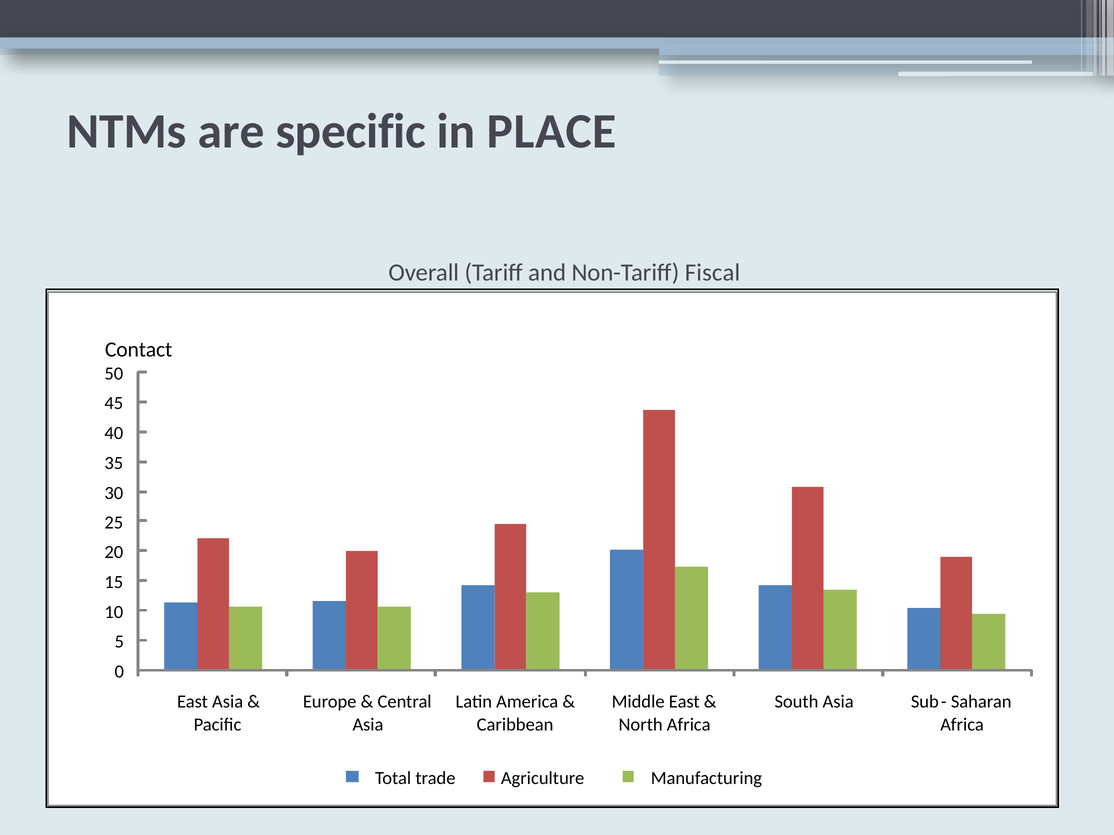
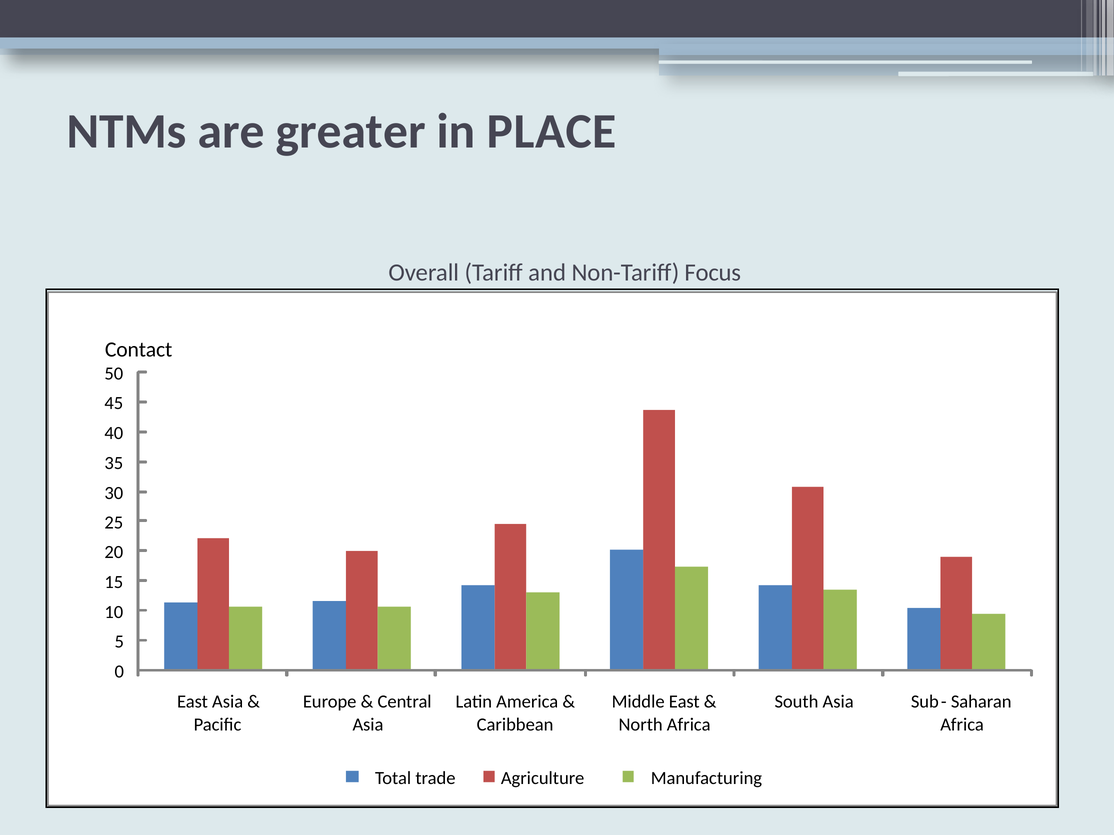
specific: specific -> greater (351, 132)
Fiscal: Fiscal -> Focus (713, 273)
